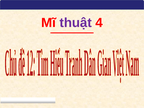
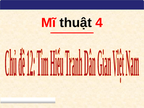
thuật colour: purple -> black (76, 23)
